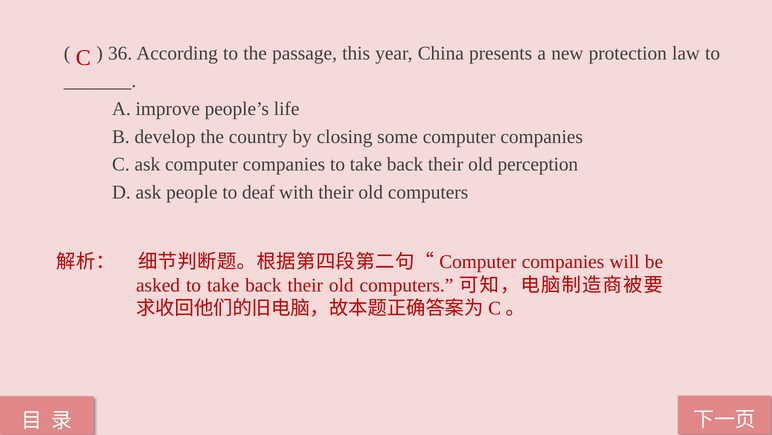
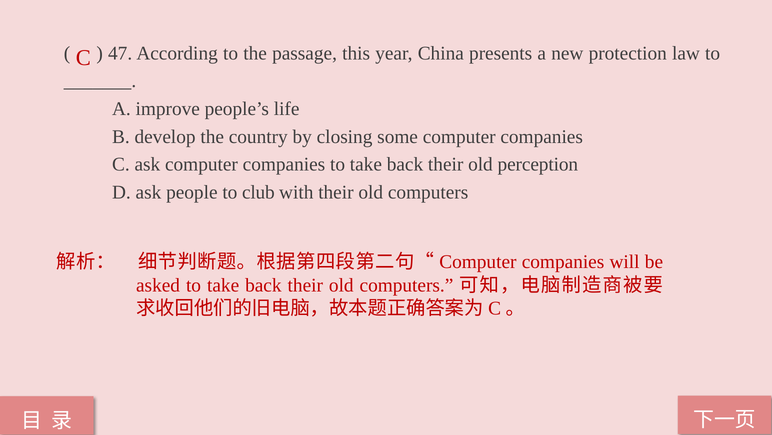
36: 36 -> 47 (120, 53)
deaf: deaf -> club (258, 192)
